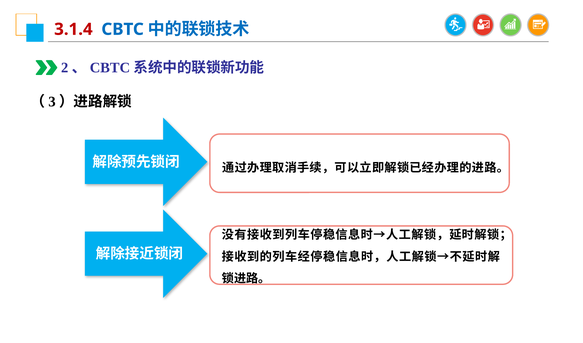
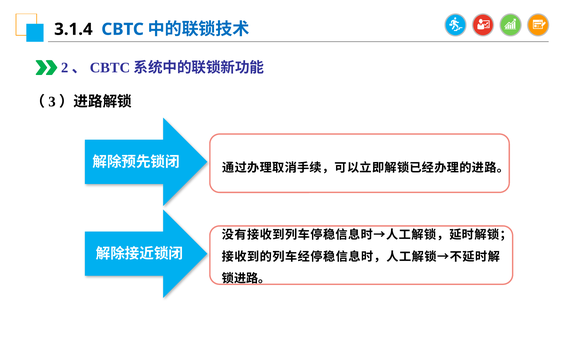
3.1.4 colour: red -> black (73, 29)
